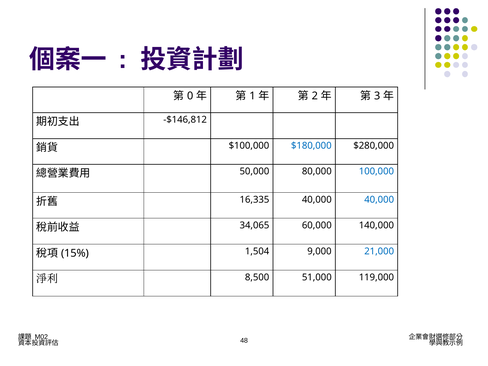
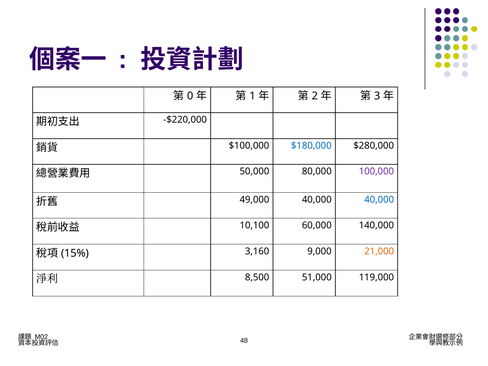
-$146,812: -$146,812 -> -$220,000 (185, 120)
100,000 colour: blue -> purple (376, 171)
16,335: 16,335 -> 49,000 (254, 200)
34,065: 34,065 -> 10,100 (254, 225)
1,504: 1,504 -> 3,160 (257, 251)
21,000 colour: blue -> orange (379, 251)
